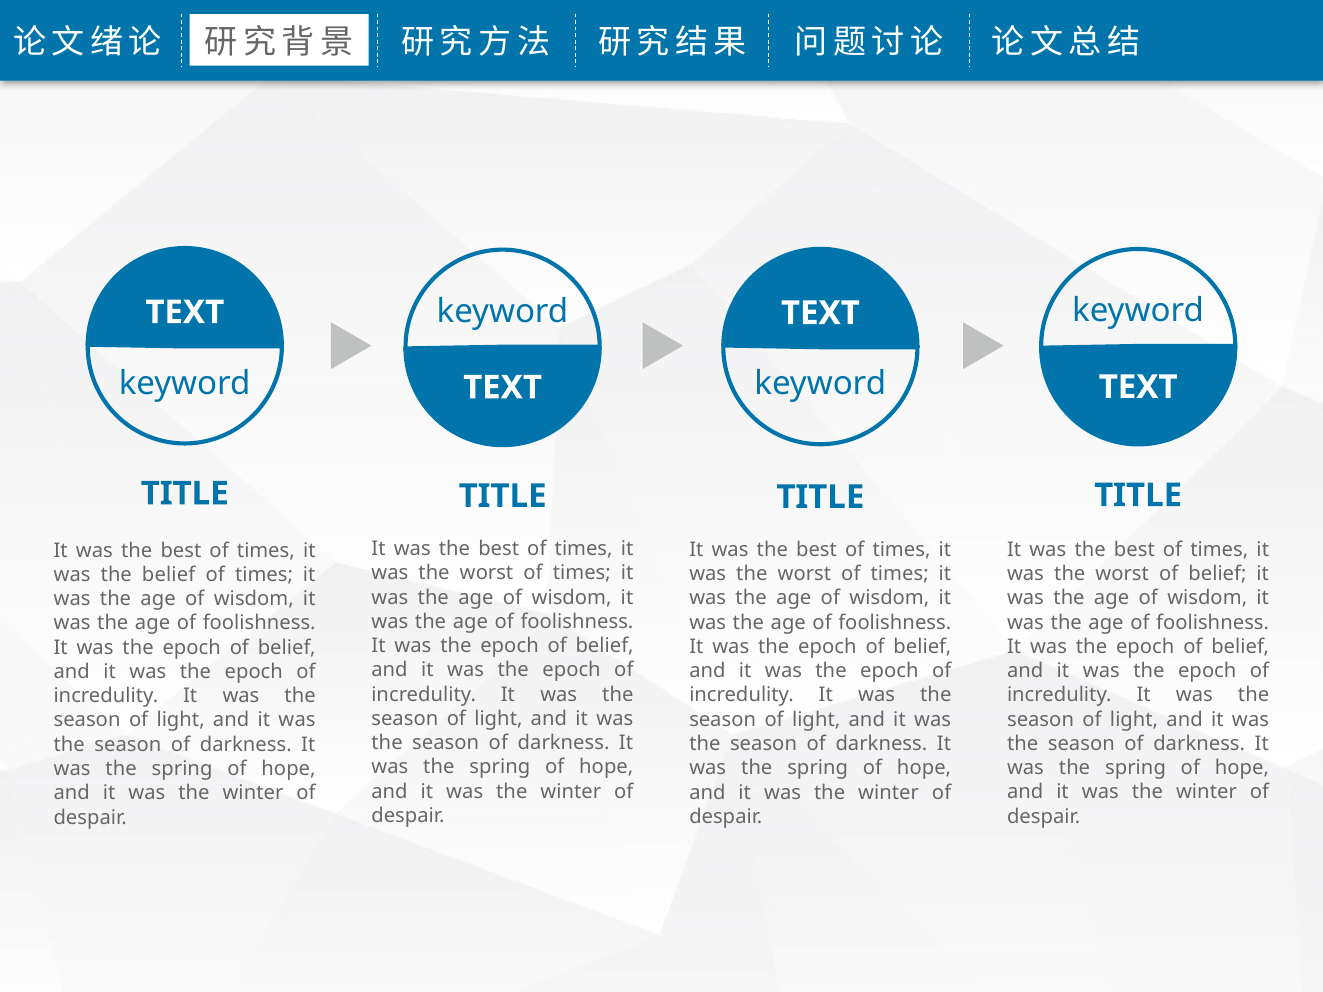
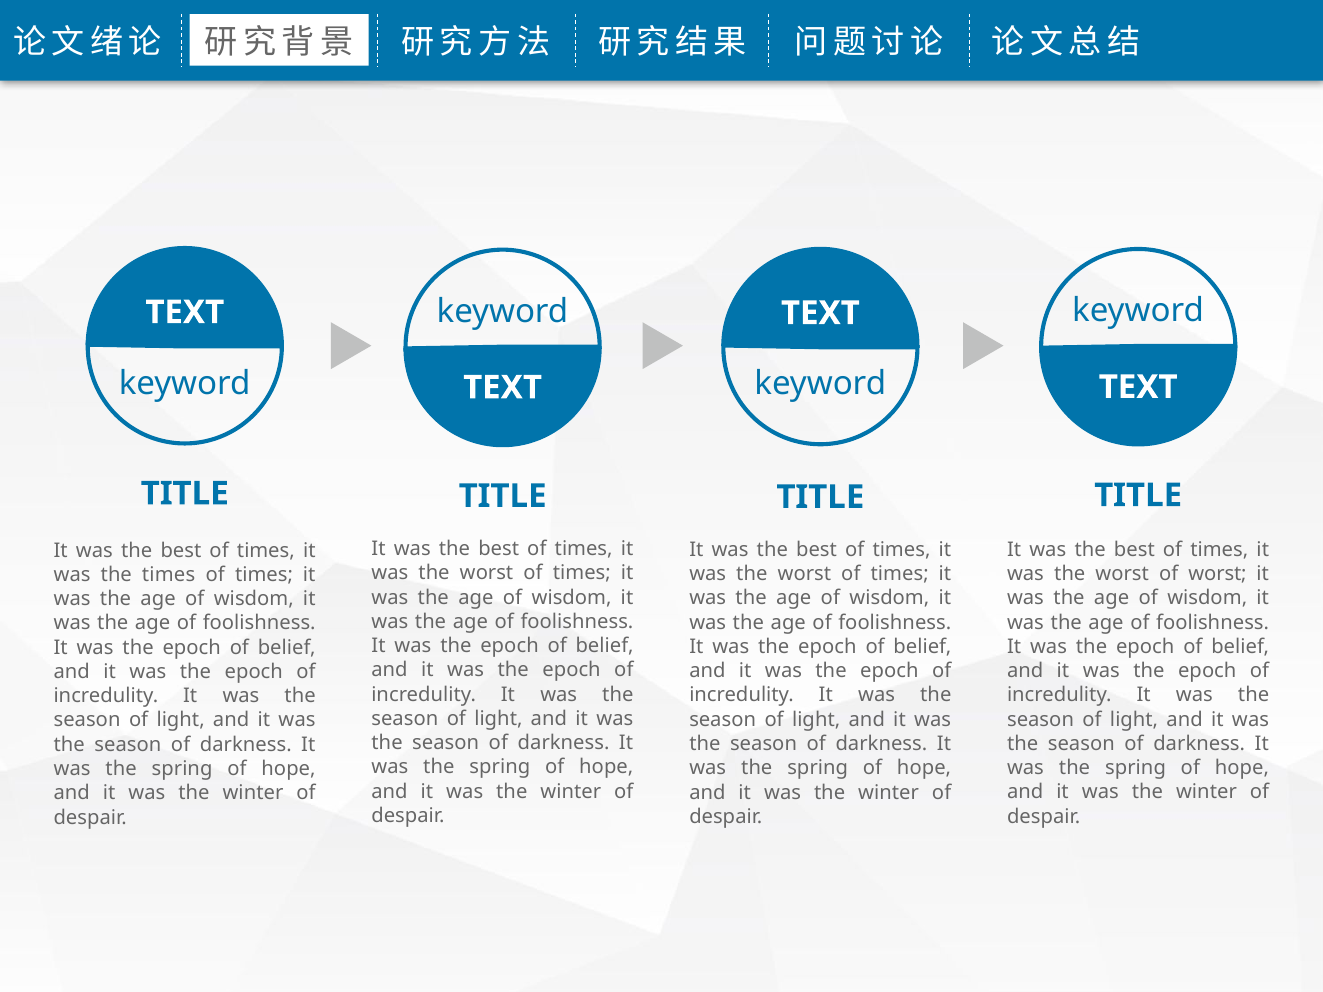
worst of belief: belief -> worst (1218, 574)
the belief: belief -> times (169, 575)
